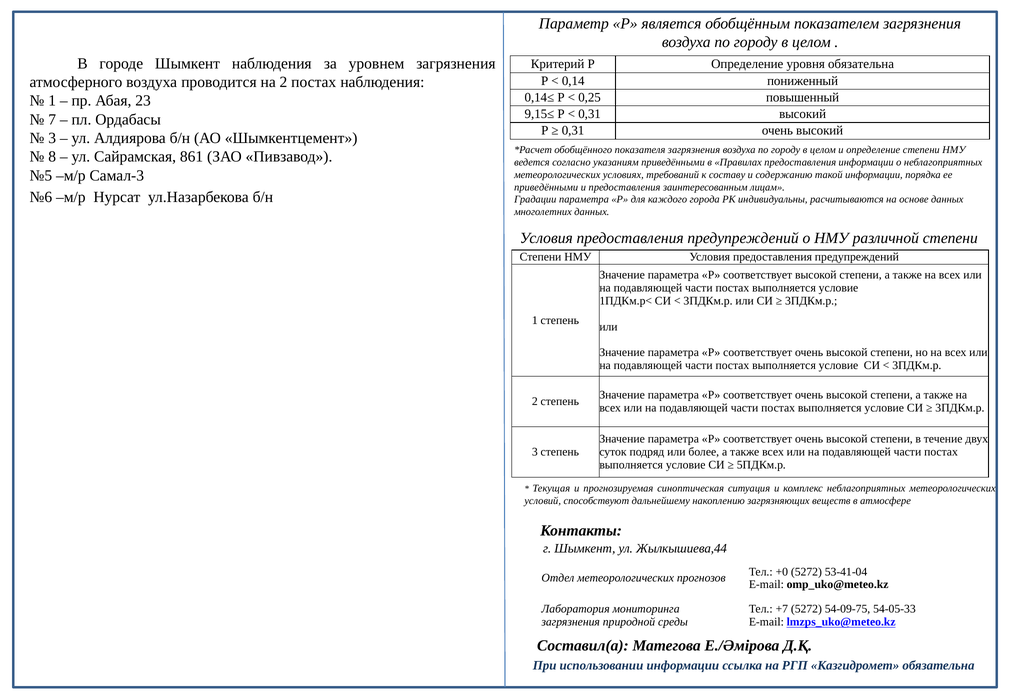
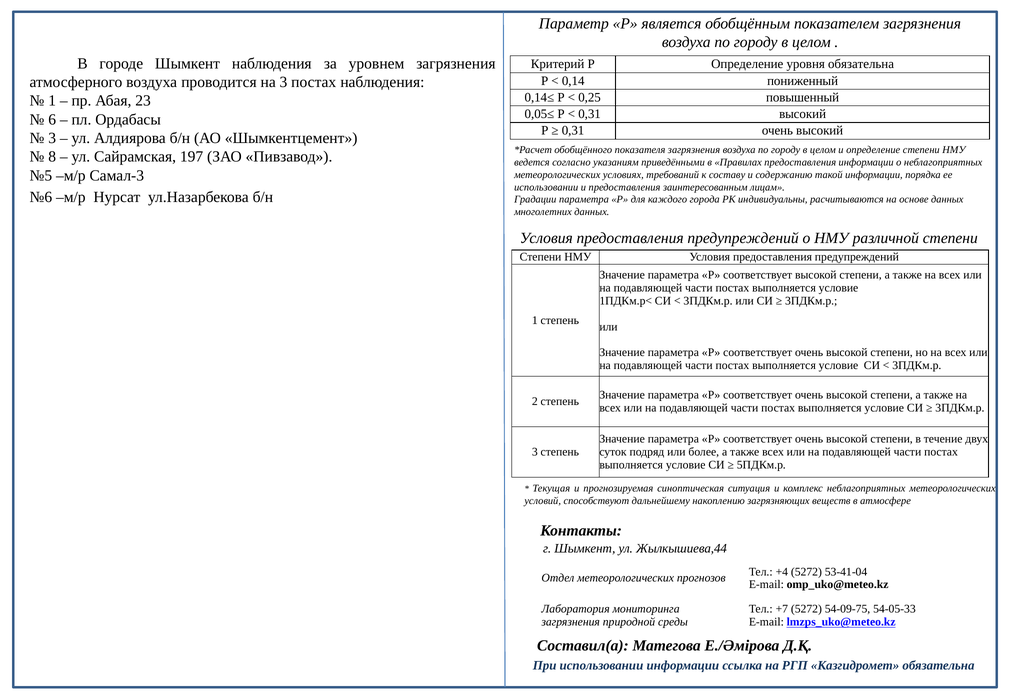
на 2: 2 -> 3 (284, 82)
9,15≤: 9,15≤ -> 0,05≤ (539, 114)
7: 7 -> 6 (52, 120)
861: 861 -> 197 (192, 157)
приведёнными: приведёнными -> использовании (546, 187)
+0: +0 -> +4 (782, 572)
